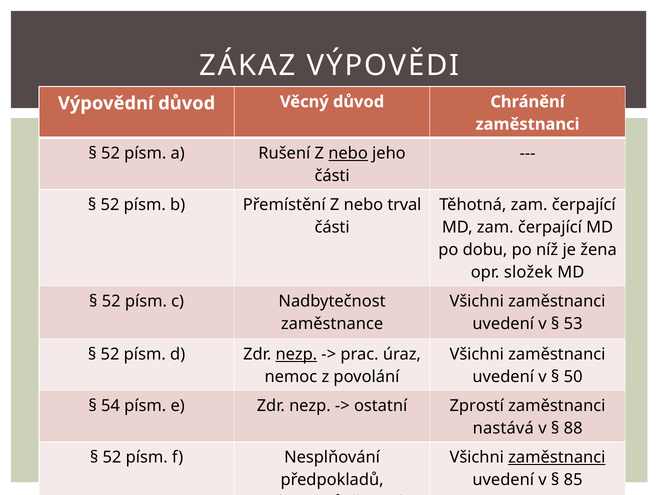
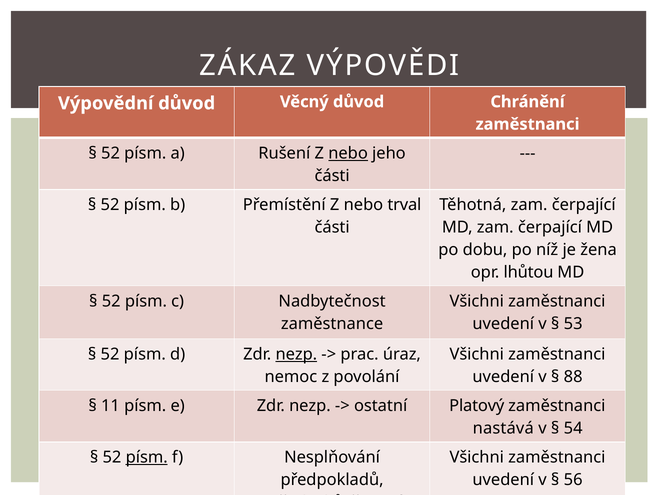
složek: složek -> lhůtou (528, 272)
50: 50 -> 88 (573, 376)
54: 54 -> 11 (110, 405)
Zprostí: Zprostí -> Platový (477, 405)
88: 88 -> 54 (573, 428)
písm underline: none -> present (147, 457)
zaměstnanci underline: present -> none (557, 457)
85: 85 -> 56 (573, 479)
